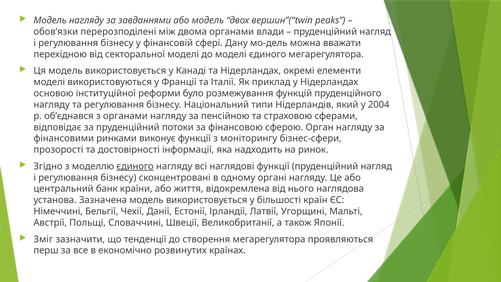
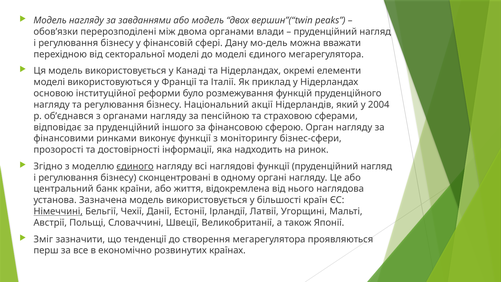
типи: типи -> акції (262, 105)
потоки: потоки -> іншого (178, 127)
Німеччині underline: none -> present (58, 211)
